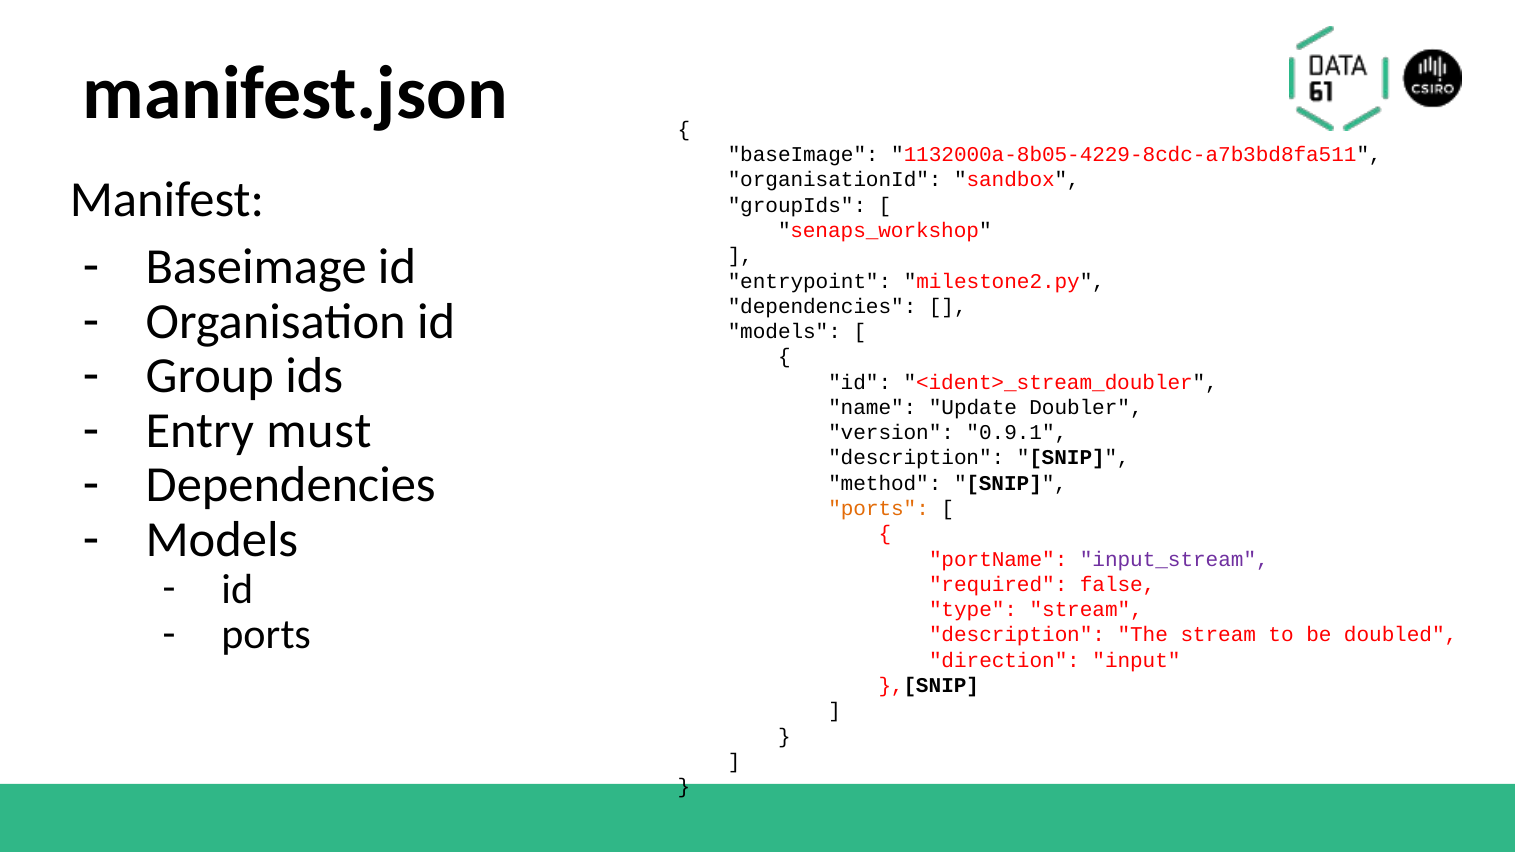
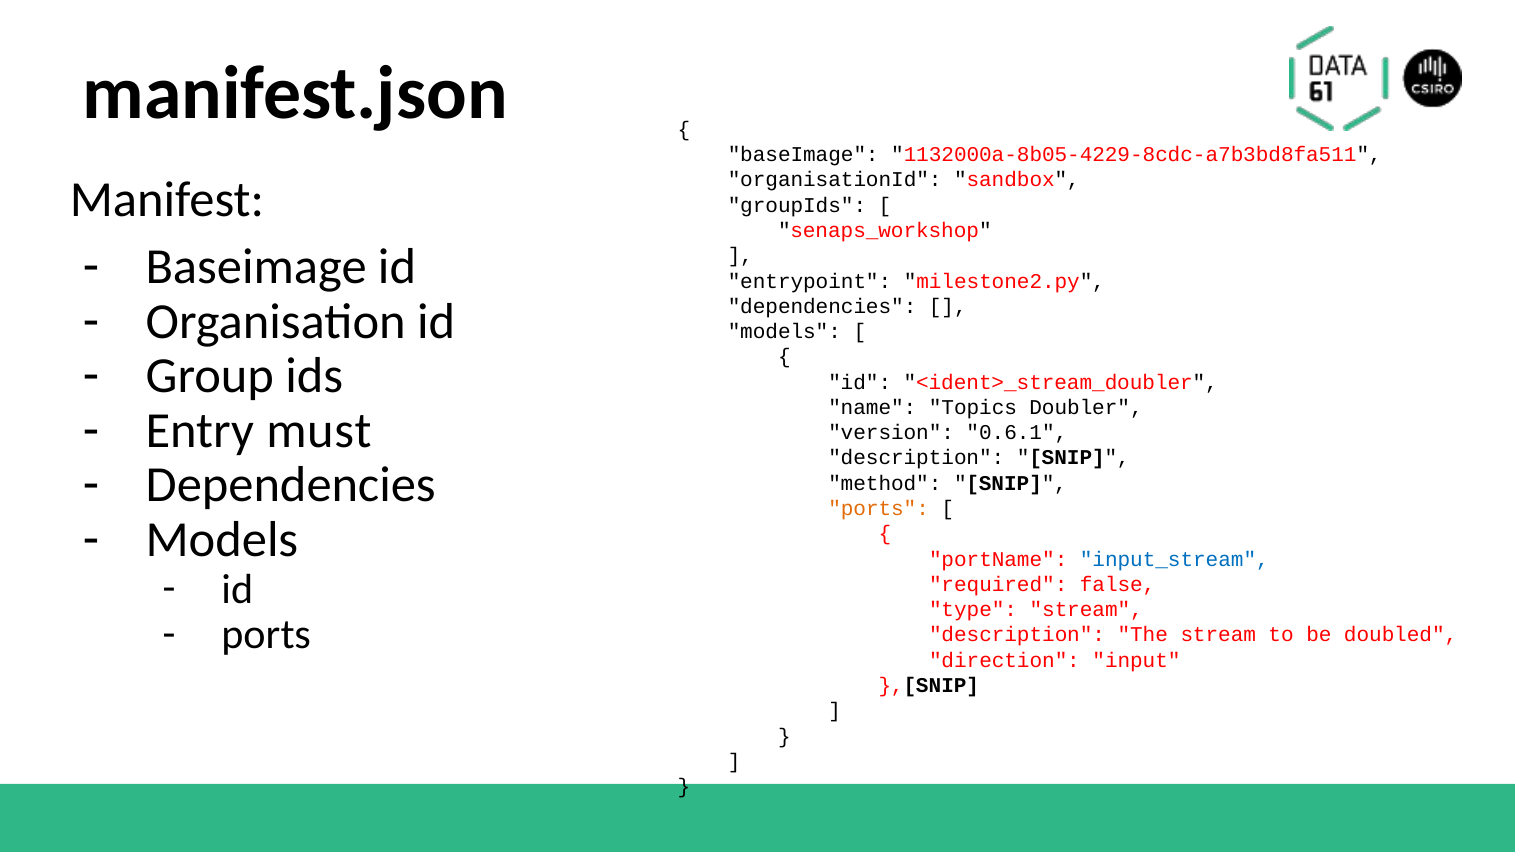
Update: Update -> Topics (973, 408)
0.9.1: 0.9.1 -> 0.6.1 (1017, 433)
input_stream colour: purple -> blue (1174, 559)
